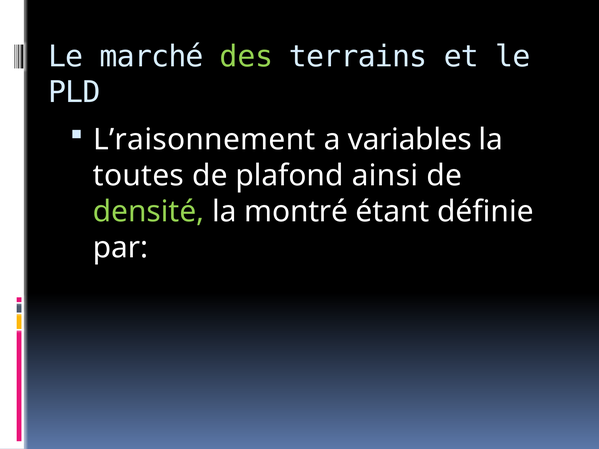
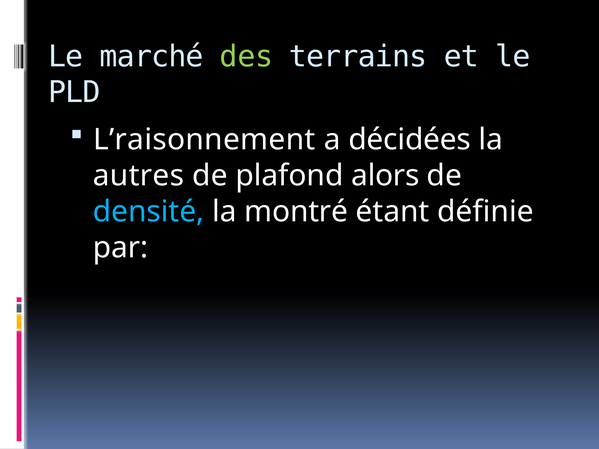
variables: variables -> décidées (410, 140)
toutes: toutes -> autres (138, 176)
ainsi: ainsi -> alors (385, 176)
densité colour: light green -> light blue (148, 212)
